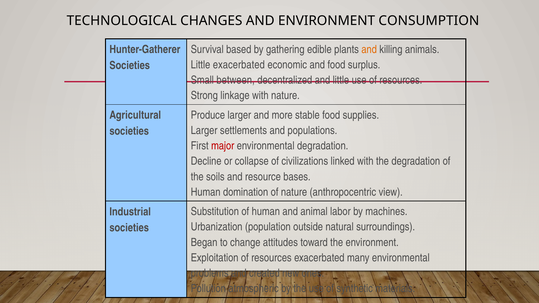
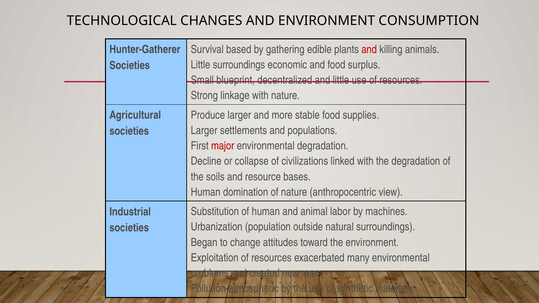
and colour: orange -> red (369, 49)
Little exacerbated: exacerbated -> surroundings (239, 65)
between: between -> blueprint (236, 80)
